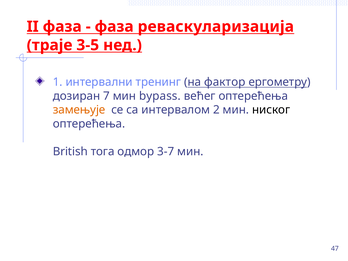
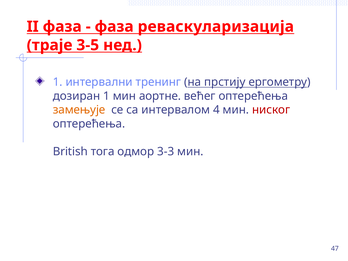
фактор: фактор -> прстију (225, 82)
дозиран 7: 7 -> 1 (106, 96)
bypass: bypass -> аортне (160, 96)
2: 2 -> 4 (216, 110)
ниског colour: black -> red (271, 110)
3-7: 3-7 -> 3-3 (166, 152)
